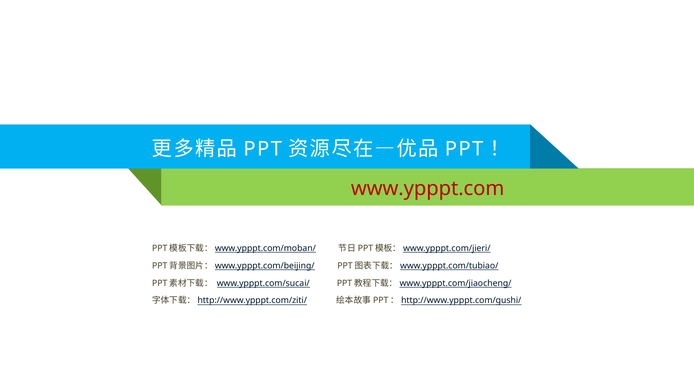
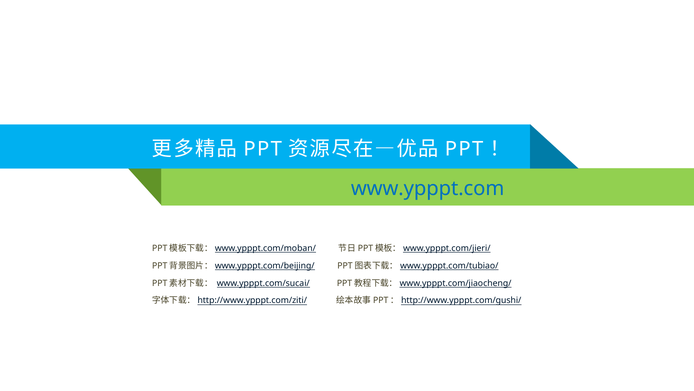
www.ypppt.com colour: red -> blue (428, 188)
